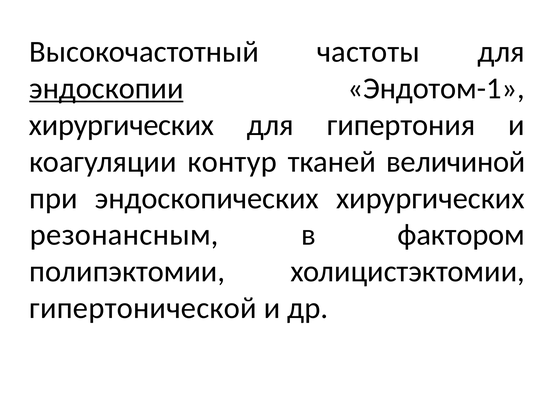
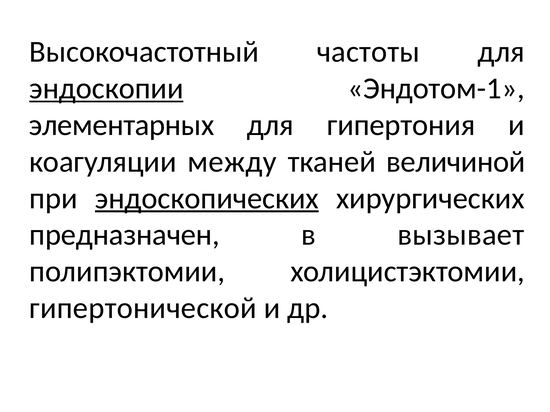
хирургических: хирургических -> элементарных (122, 125)
контур: контур -> между (232, 162)
эндоскопических underline: none -> present (207, 199)
резонансным: резонансным -> предназначен (124, 235)
фактором: фактором -> вызывает (461, 235)
